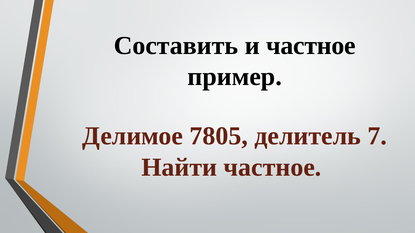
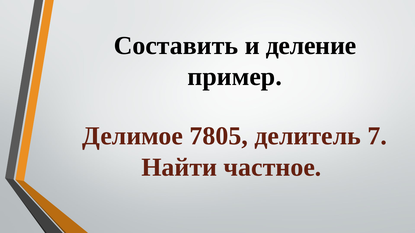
и частное: частное -> деление (311, 46)
